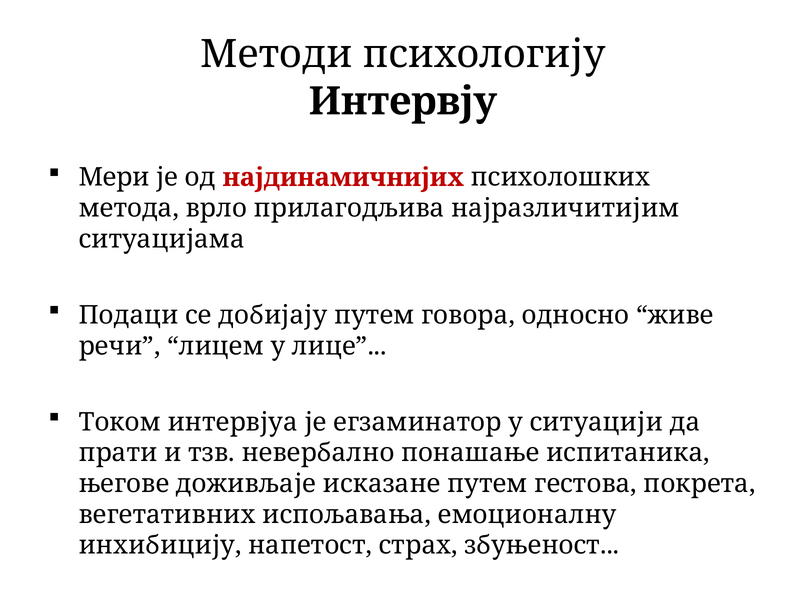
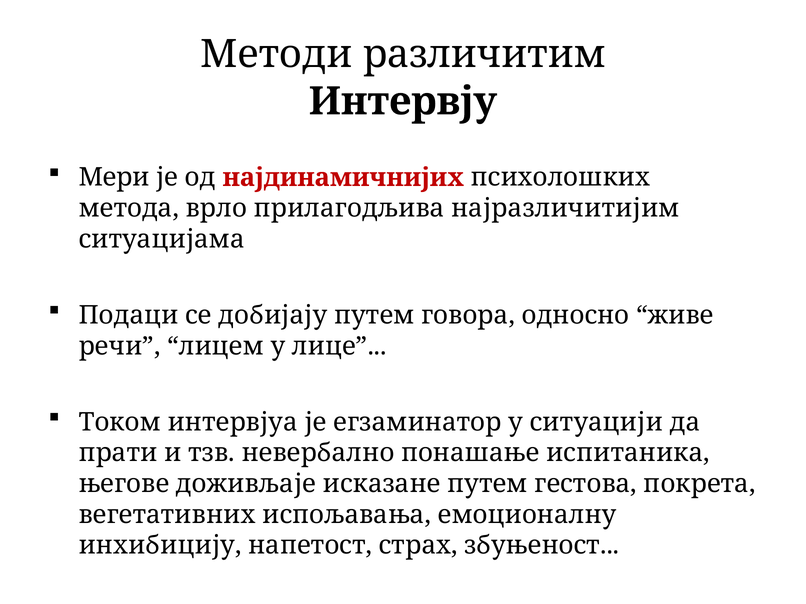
психологију: психологију -> различитим (484, 54)
